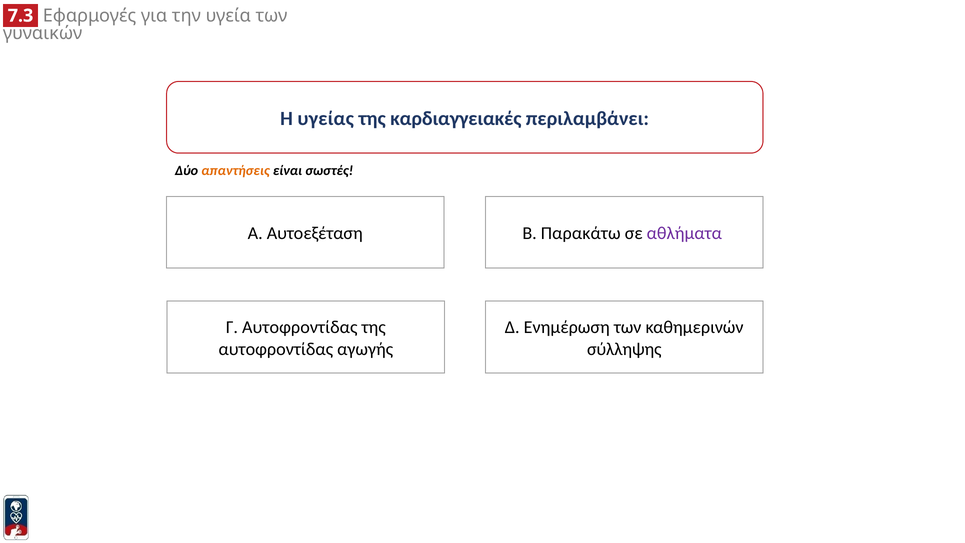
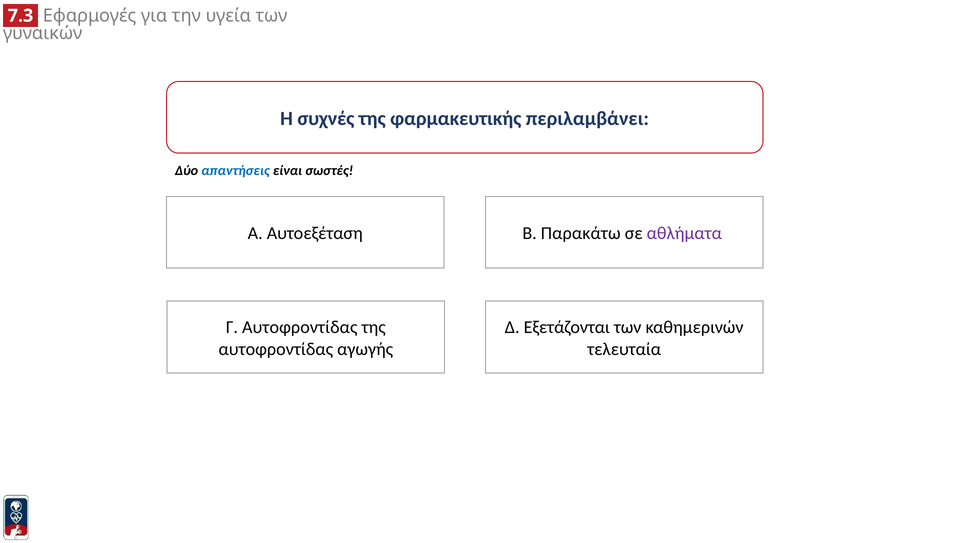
υγείας: υγείας -> συχνές (326, 119)
καρδιαγγειακές: καρδιαγγειακές -> φαρμακευτικής (456, 119)
απαντήσεις colour: orange -> blue (235, 170)
Ενημέρωση: Ενημέρωση -> Εξετάζονται (567, 327)
σύλληψης: σύλληψης -> τελευταία (624, 349)
